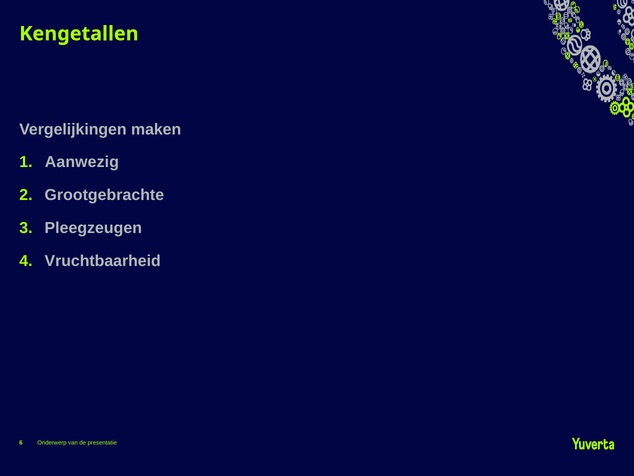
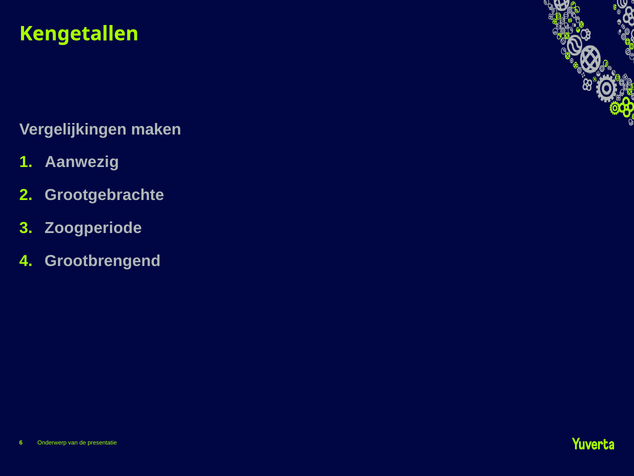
Pleegzeugen: Pleegzeugen -> Zoogperiode (93, 228)
Vruchtbaarheid: Vruchtbaarheid -> Grootbrengend (103, 261)
